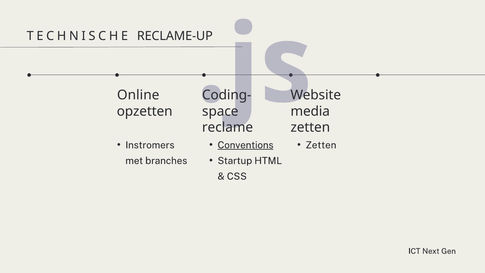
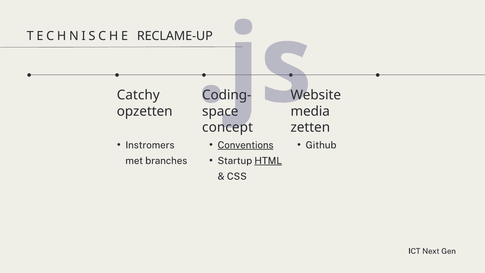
Online: Online -> Catchy (138, 95)
reclame: reclame -> concept (228, 127)
Zetten: Zetten -> Github (321, 145)
HTML underline: none -> present (268, 161)
